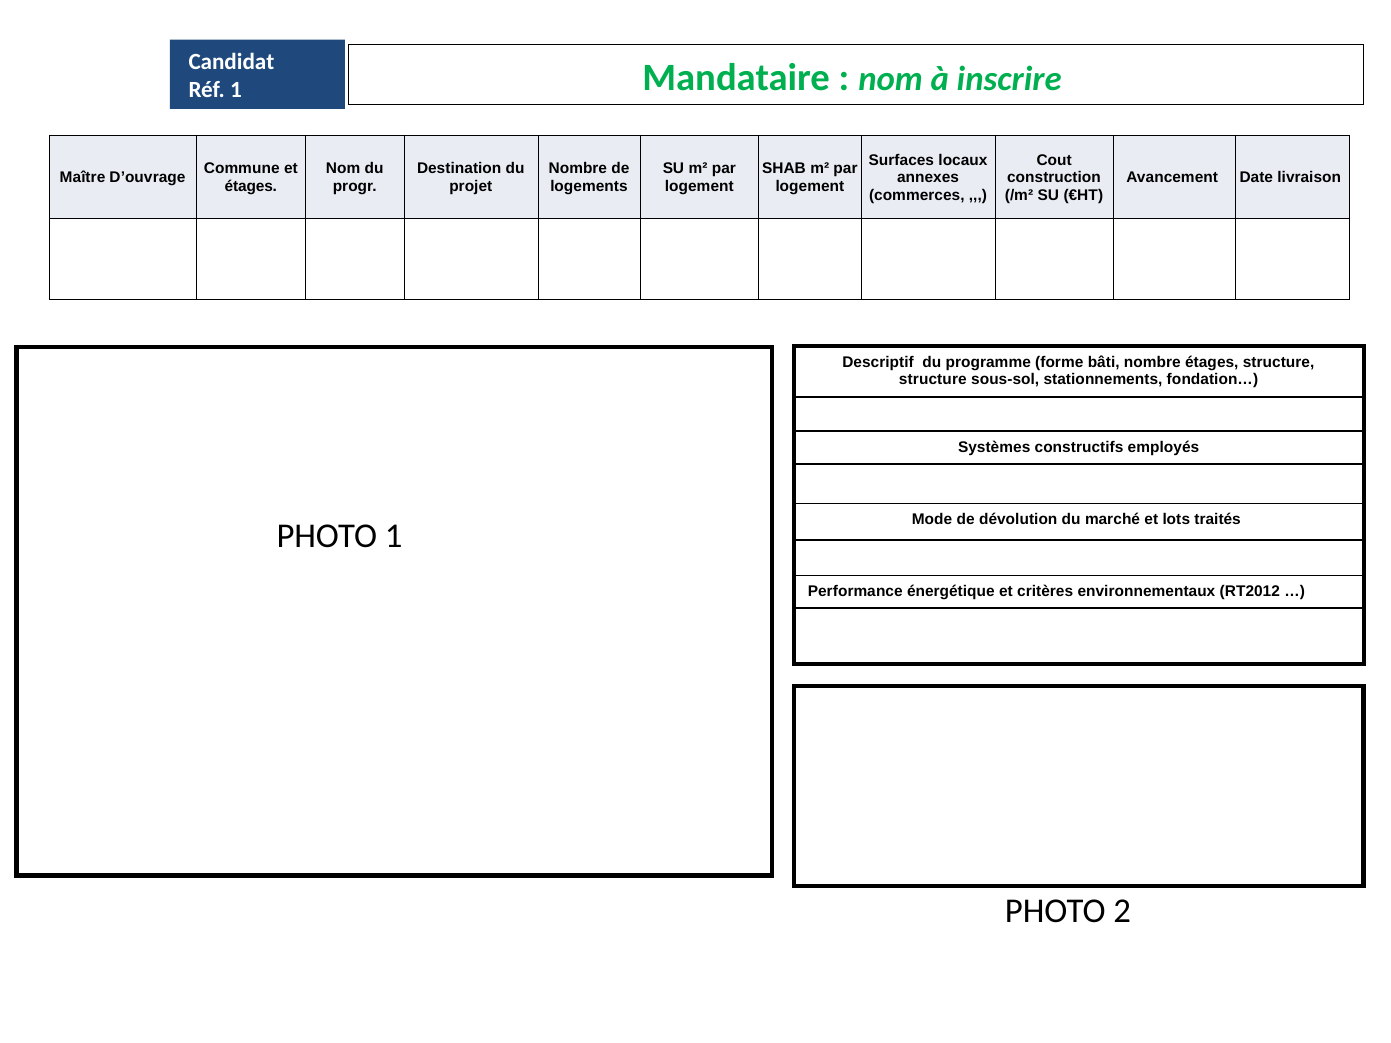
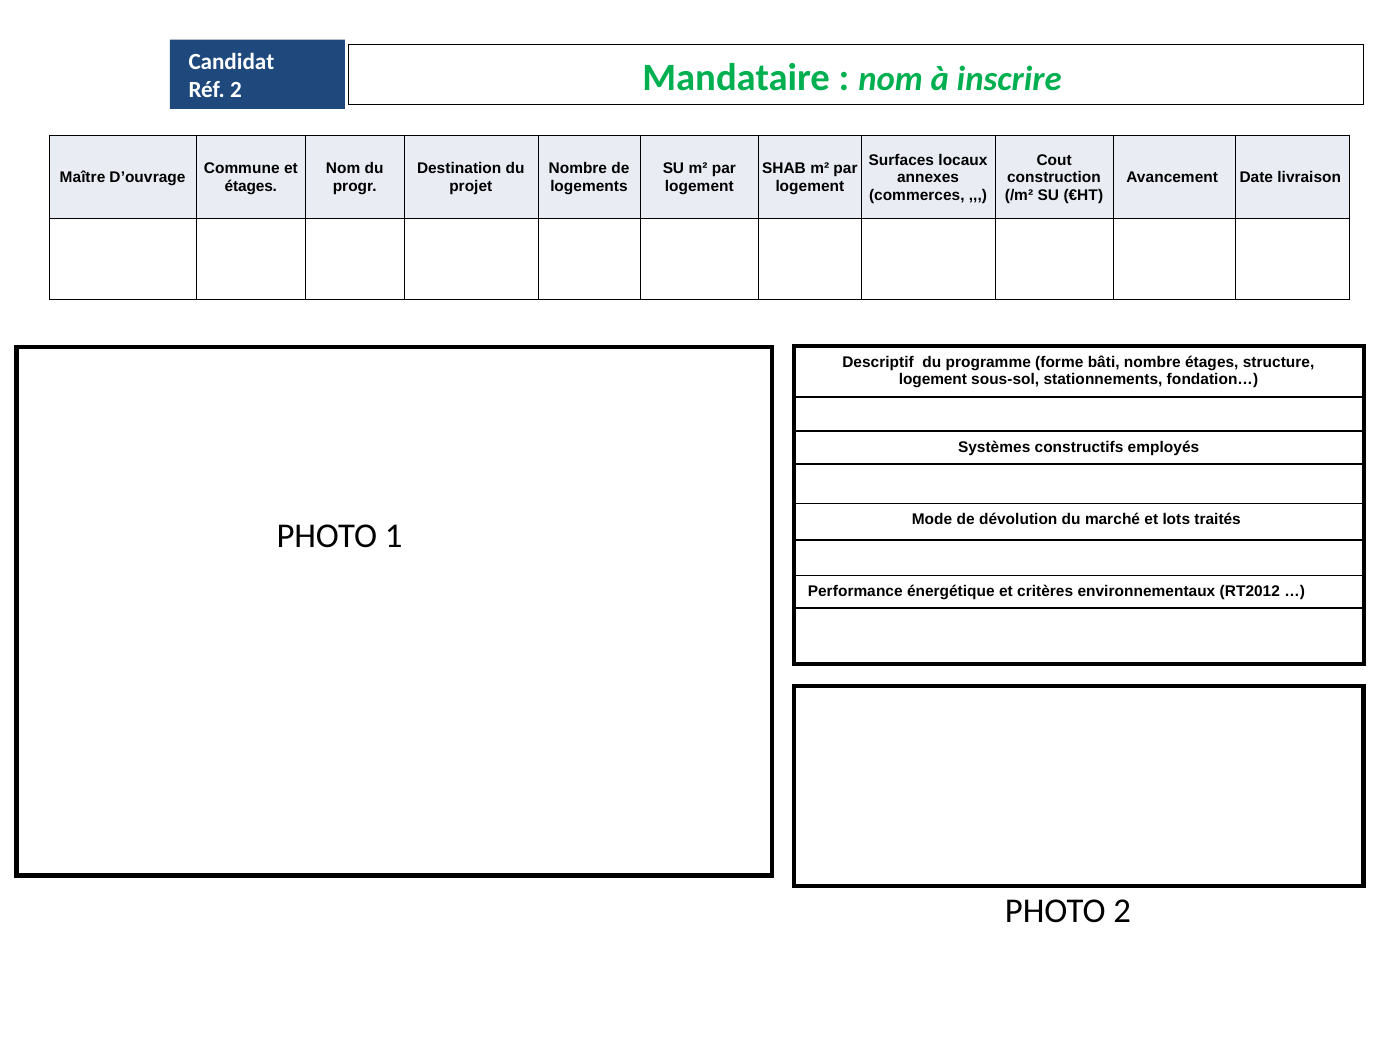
Réf 1: 1 -> 2 (236, 90)
structure: structure -> logement (933, 380)
